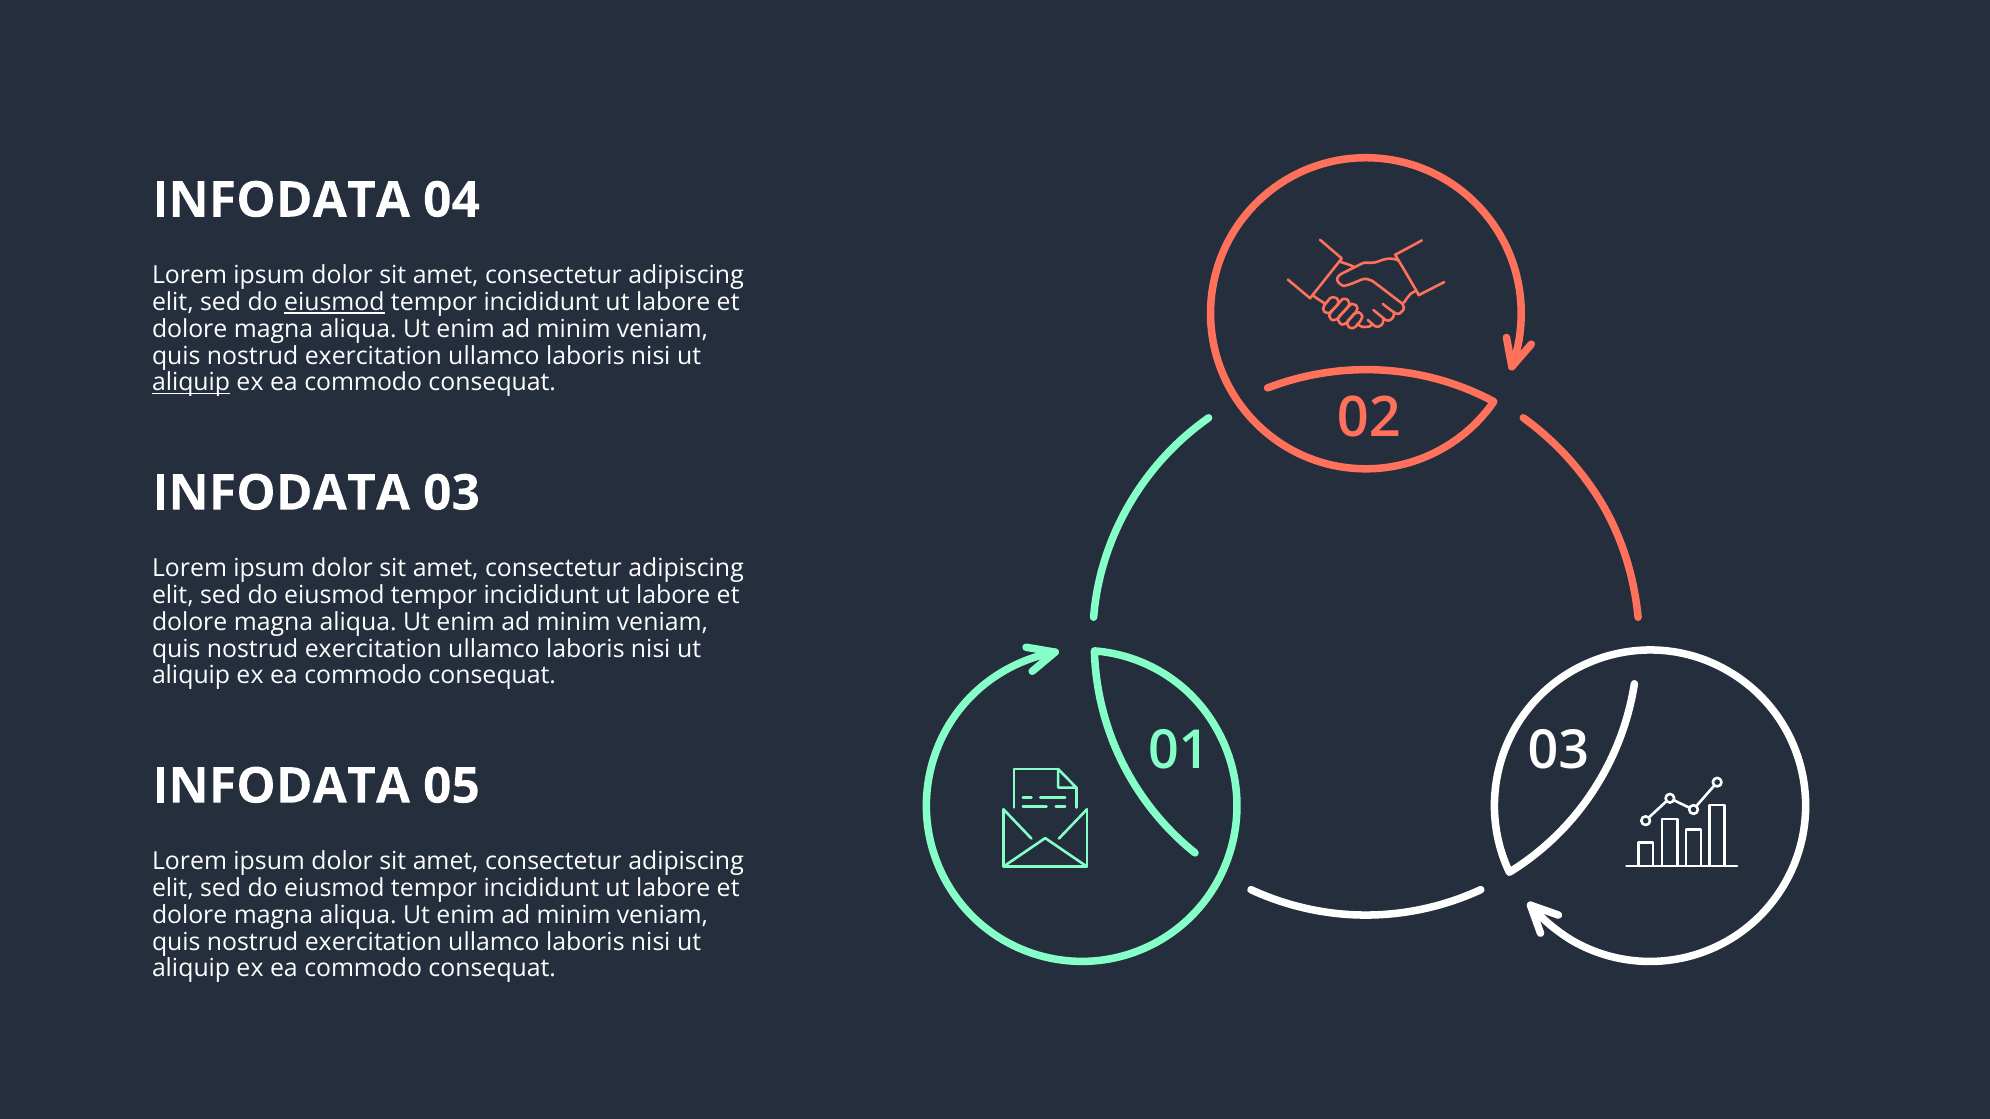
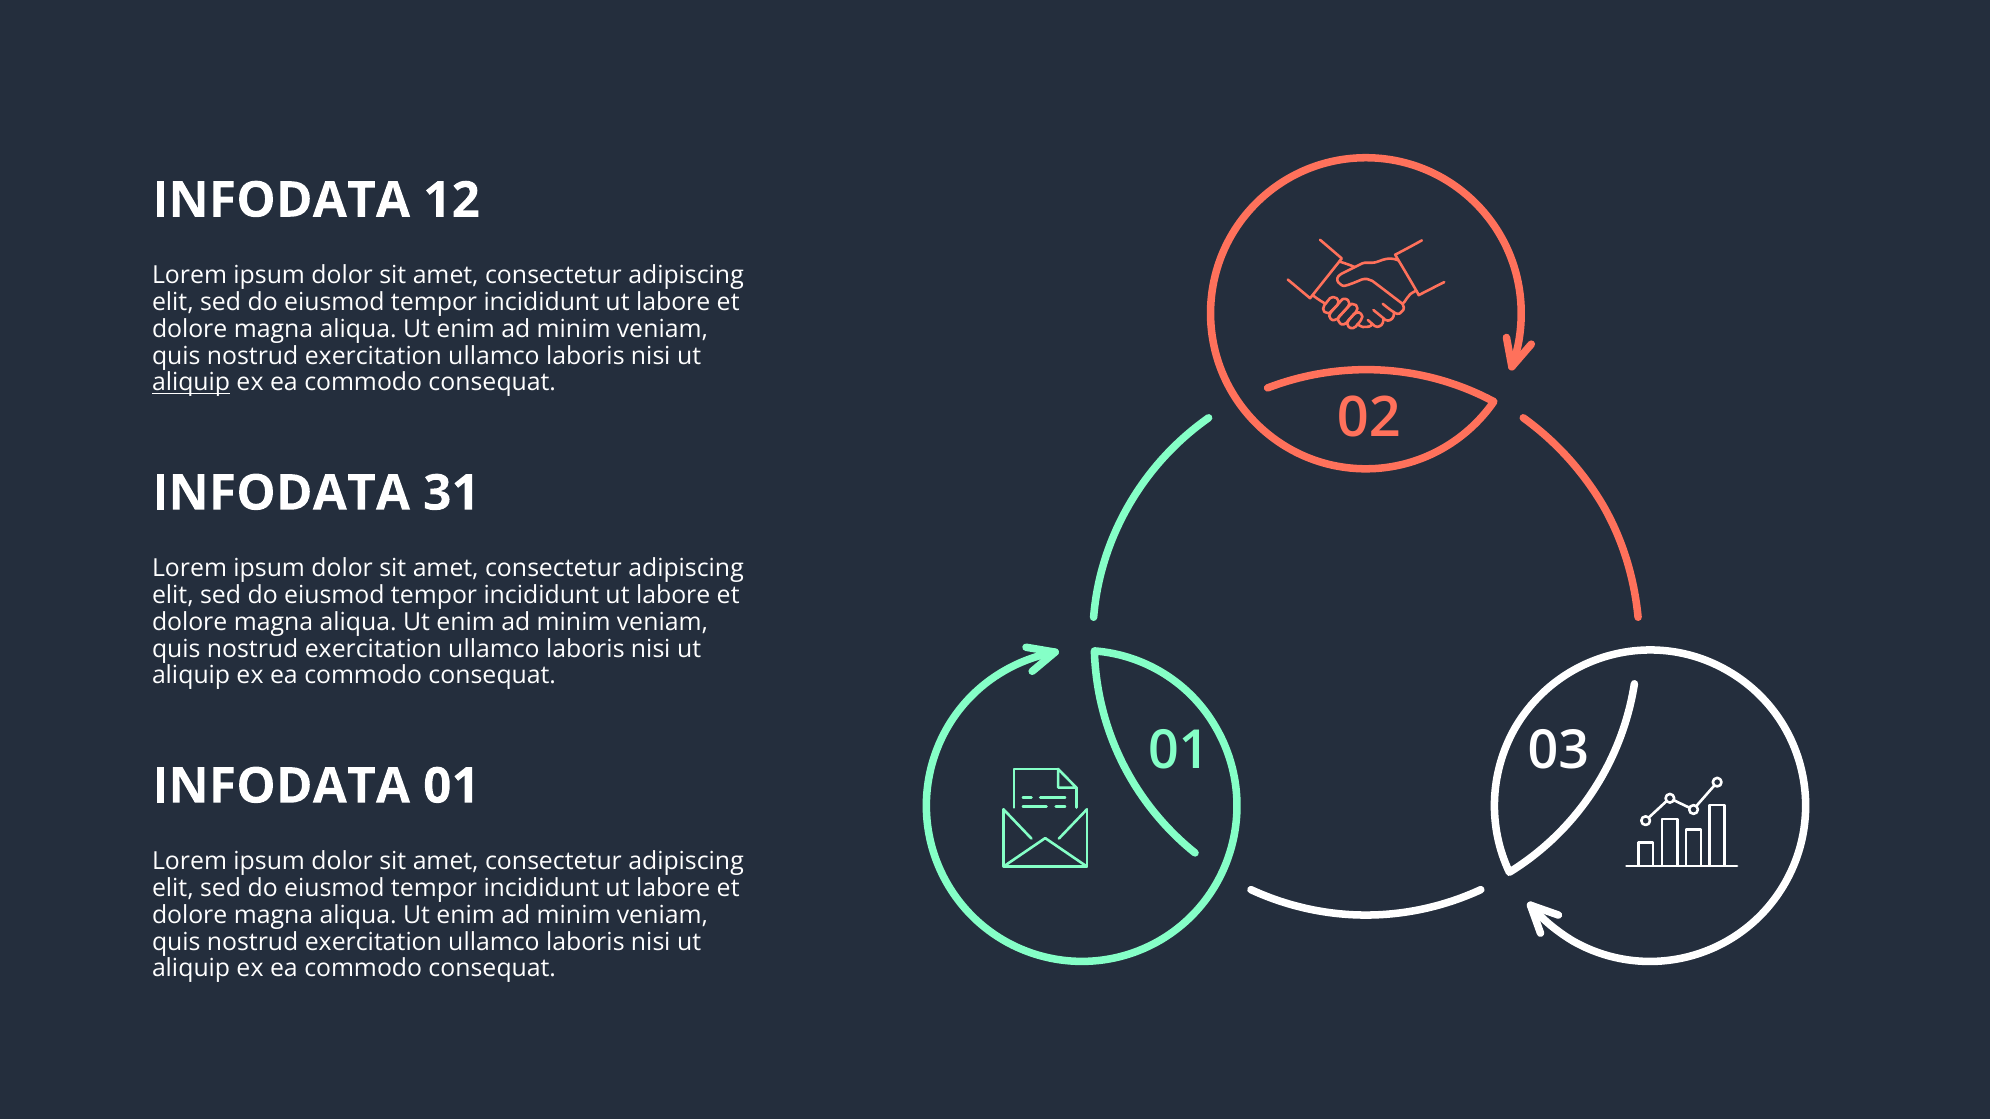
04: 04 -> 12 (452, 200)
eiusmod underline: present -> none (334, 302)
INFODATA 03: 03 -> 31 (452, 493)
INFODATA 05: 05 -> 01 (452, 787)
